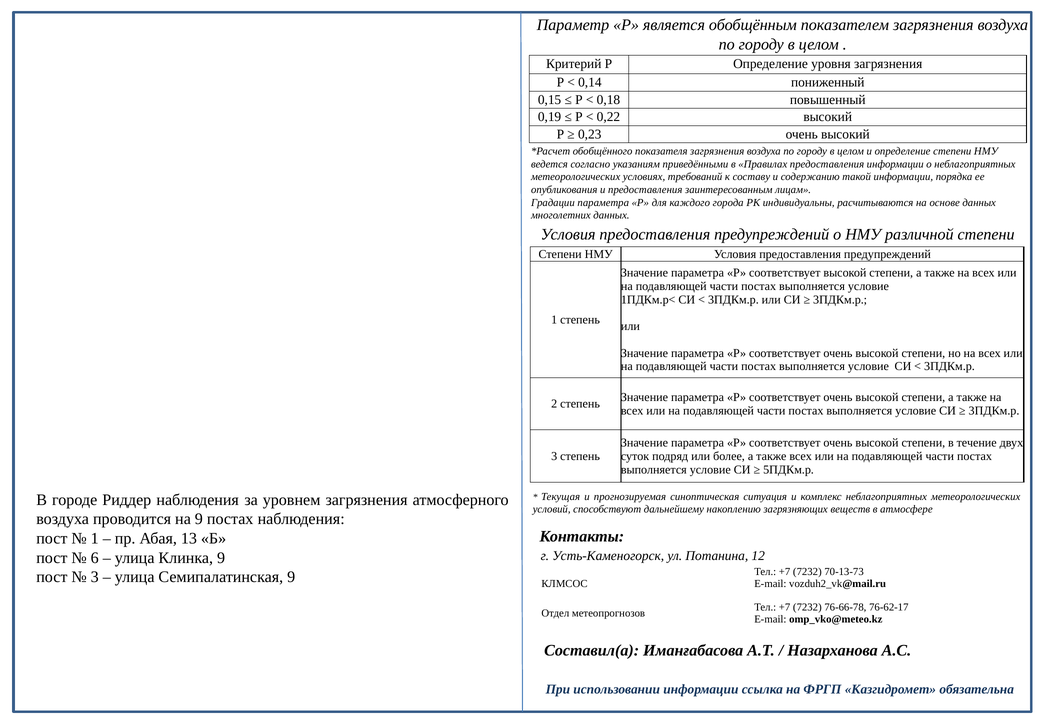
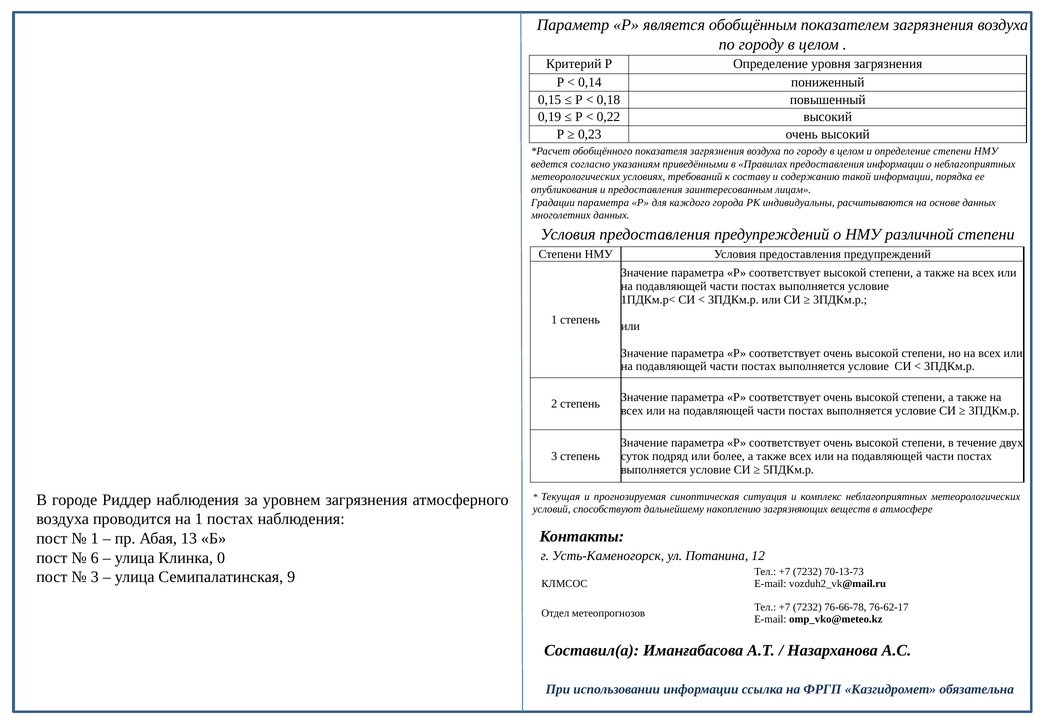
на 9: 9 -> 1 (199, 519)
Клинка 9: 9 -> 0 (221, 557)
